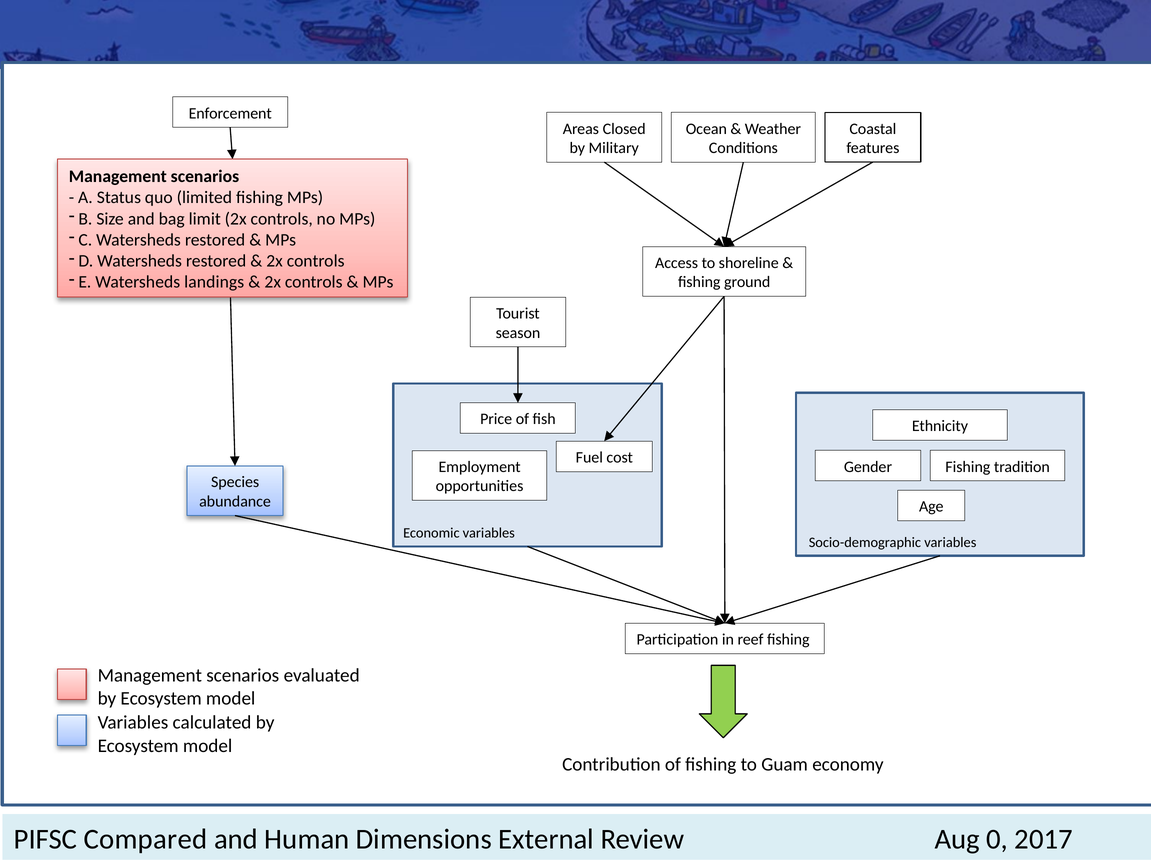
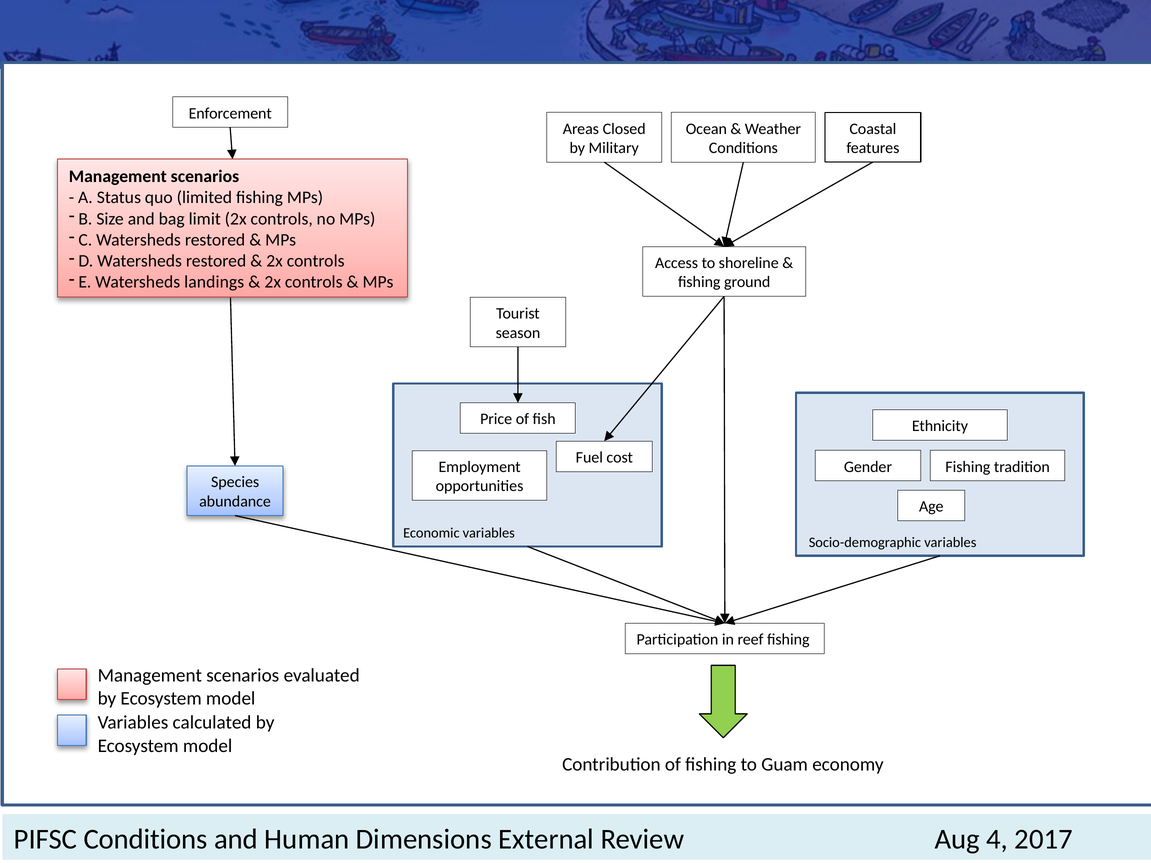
PIFSC Compared: Compared -> Conditions (146, 839)
0: 0 -> 4 (997, 839)
